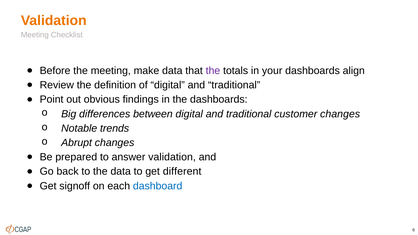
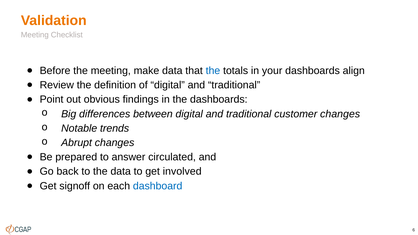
the colour: purple -> blue (213, 71)
answer validation: validation -> circulated (172, 157)
different: different -> involved (182, 172)
